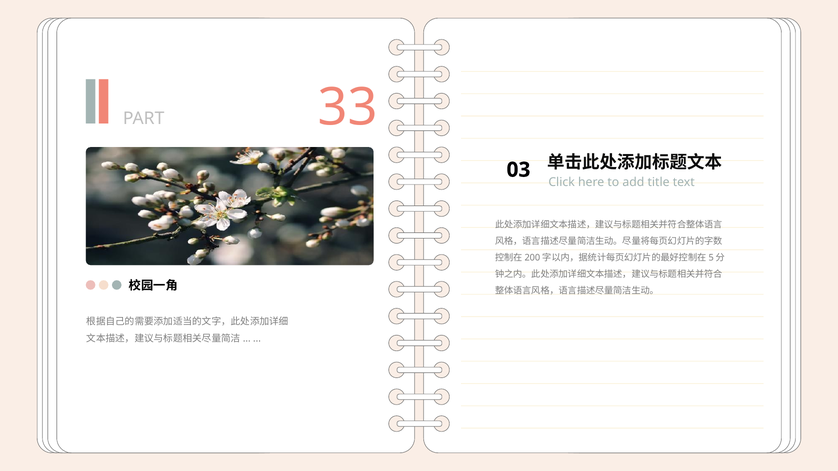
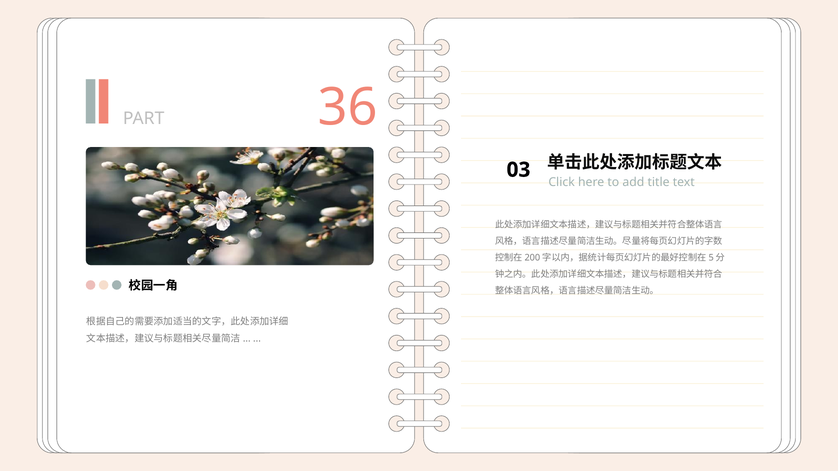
33: 33 -> 36 (348, 107)
